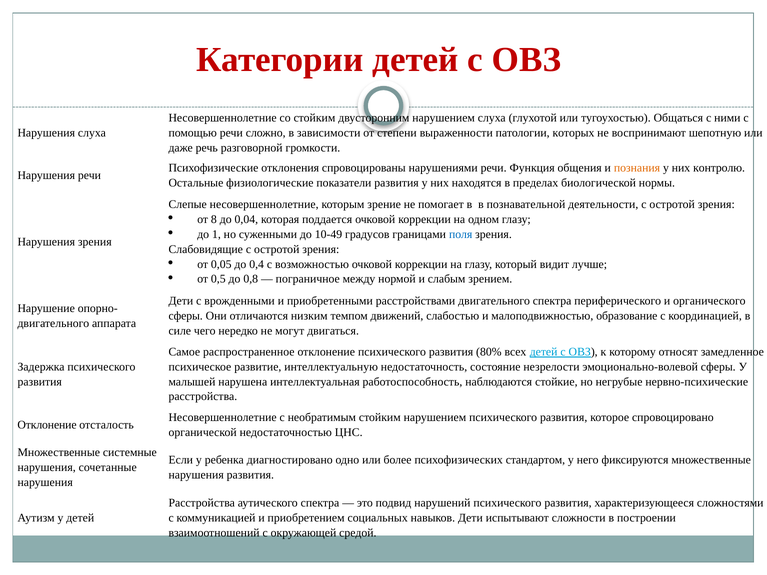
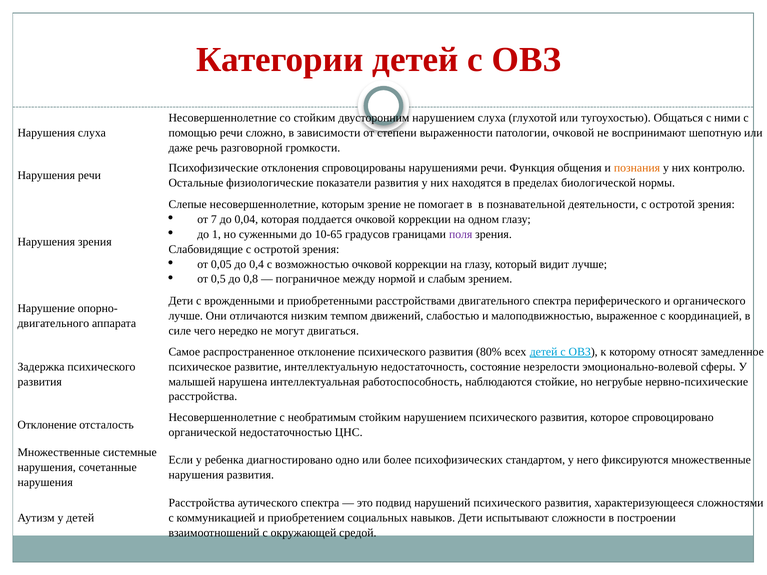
патологии которых: которых -> очковой (573, 133)
8: 8 -> 7 (214, 219)
10-49: 10-49 -> 10-65 (328, 234)
поля colour: blue -> purple (461, 234)
сферы: сферы -> лучше (186, 316)
образование: образование -> выраженное (627, 316)
